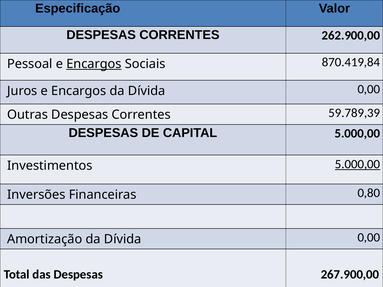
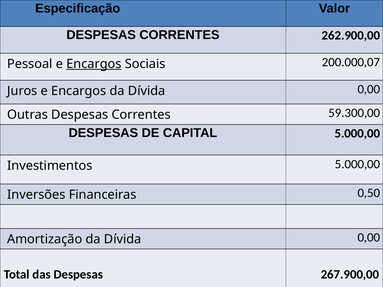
870.419,84: 870.419,84 -> 200.000,07 (351, 62)
59.789,39: 59.789,39 -> 59.300,00 (354, 113)
5.000,00 underline: present -> none (358, 164)
0,80: 0,80 -> 0,50 (369, 193)
